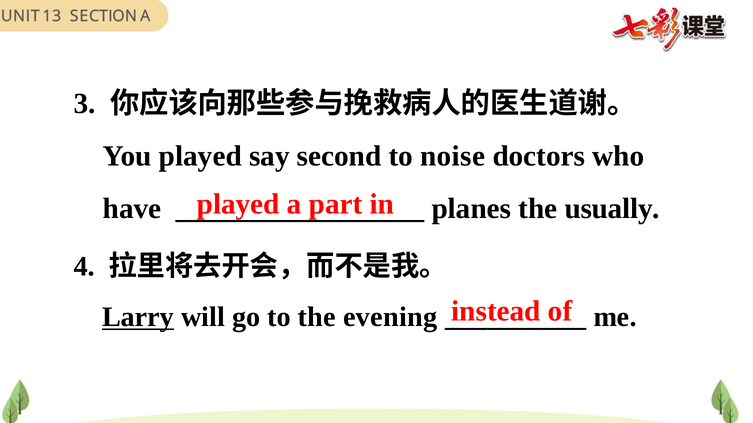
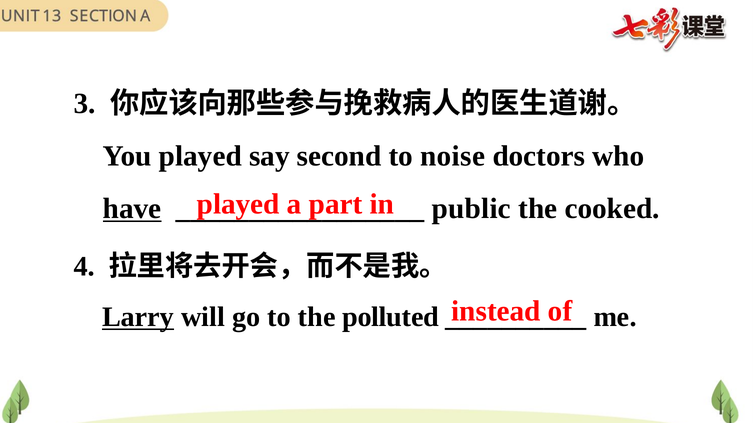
have underline: none -> present (132, 209)
planes: planes -> public (471, 209)
usually: usually -> cooked (612, 209)
evening: evening -> polluted (391, 318)
